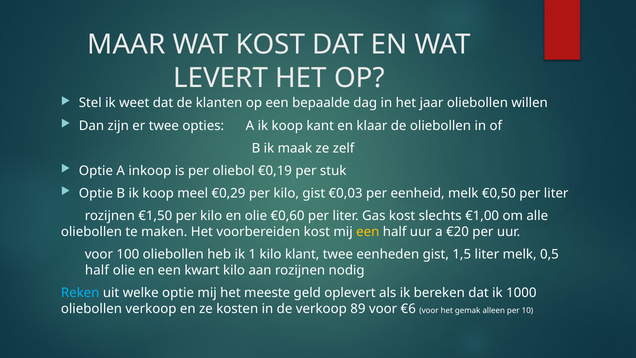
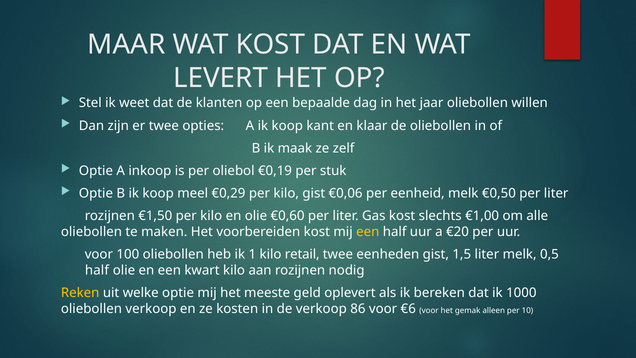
€0,03: €0,03 -> €0,06 (346, 193)
klant: klant -> retail (302, 254)
Reken colour: light blue -> yellow (80, 293)
89: 89 -> 86 (358, 309)
